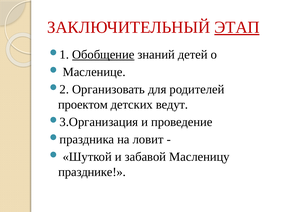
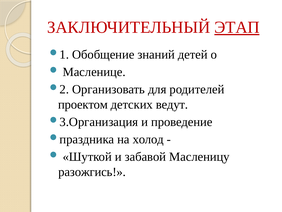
Обобщение underline: present -> none (103, 54)
ловит: ловит -> холод (148, 139)
празднике: празднике -> разожгись (92, 172)
